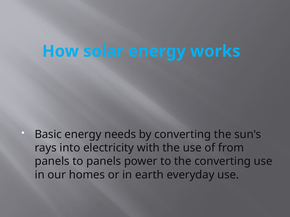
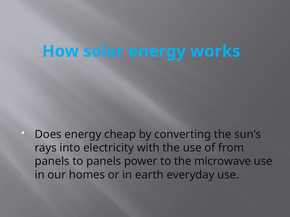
Basic: Basic -> Does (48, 135)
needs: needs -> cheap (120, 135)
the converting: converting -> microwave (223, 162)
